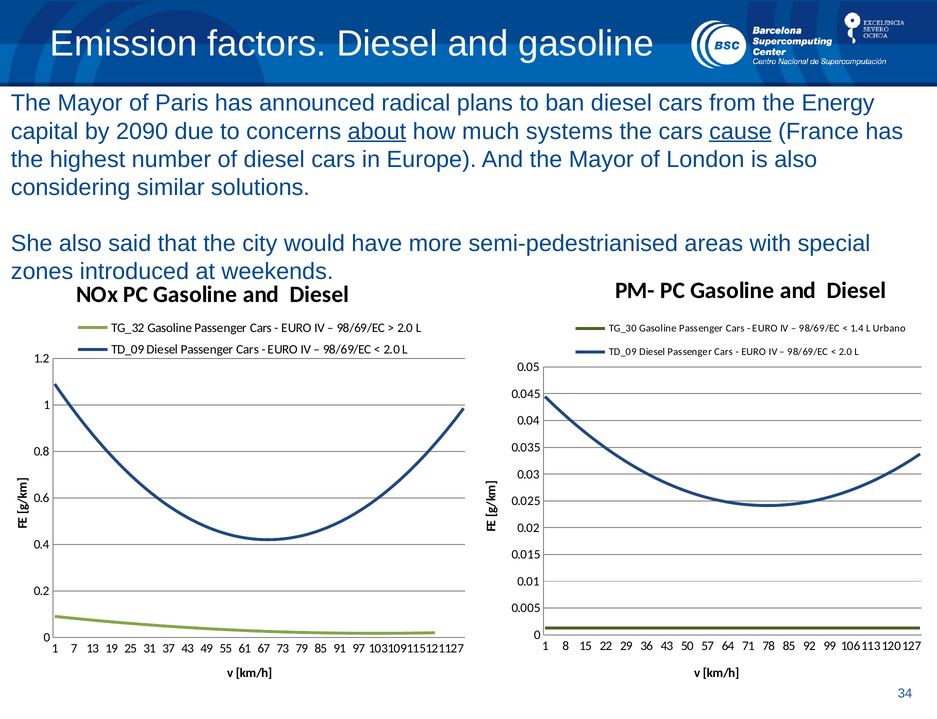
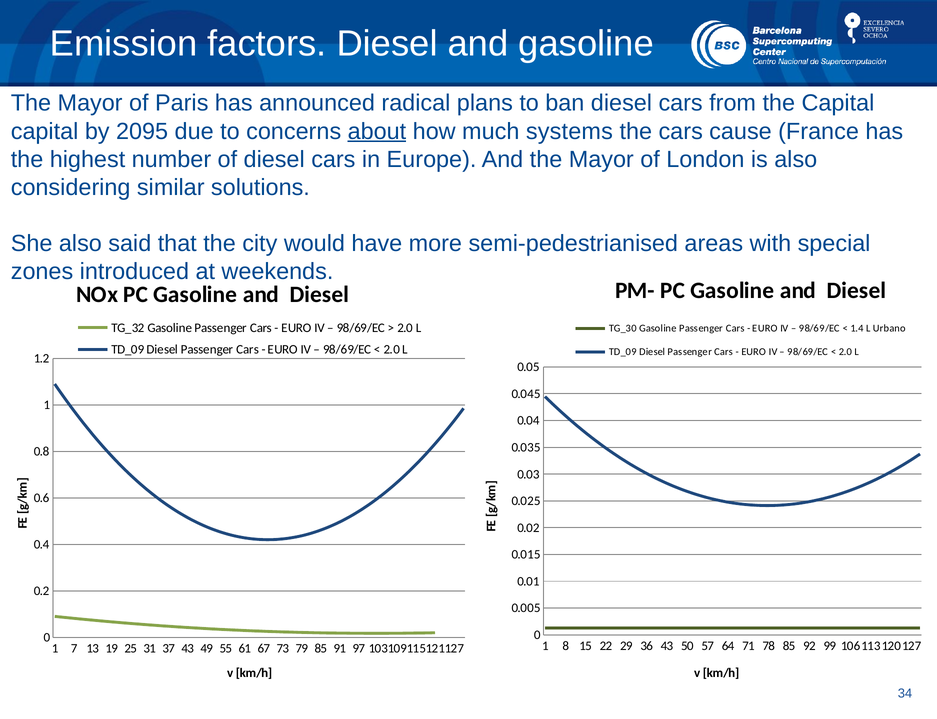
the Energy: Energy -> Capital (838, 103)
2090: 2090 -> 2095 (142, 131)
cause underline: present -> none (740, 131)
